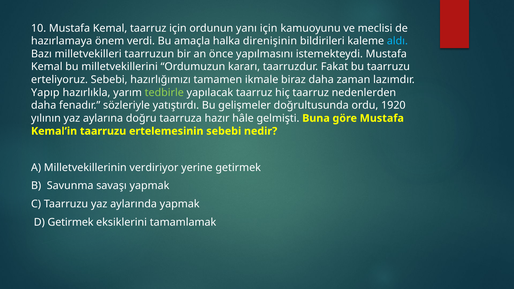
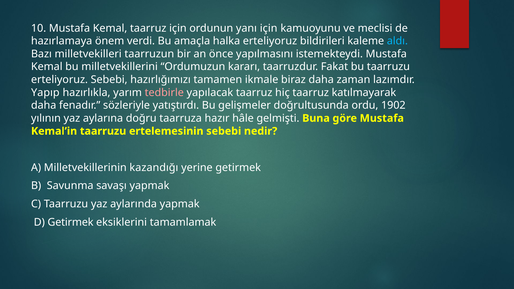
halka direnişinin: direnişinin -> erteliyoruz (270, 41)
tedbirle colour: light green -> pink (164, 93)
nedenlerden: nedenlerden -> katılmayarak (364, 93)
1920: 1920 -> 1902 (393, 105)
verdiriyor: verdiriyor -> kazandığı (154, 168)
